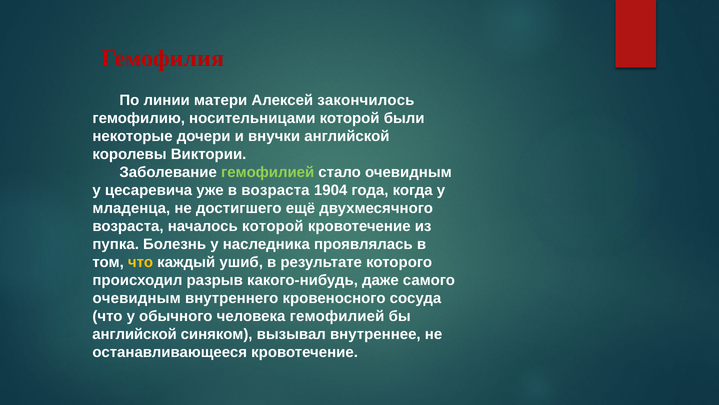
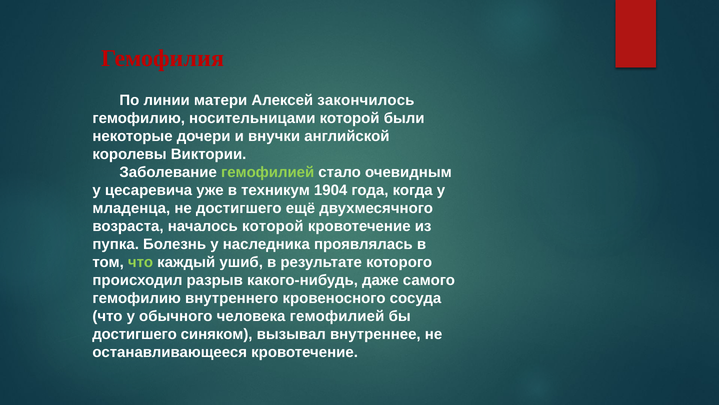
в возраста: возраста -> техникум (276, 190)
что colour: yellow -> light green (141, 262)
очевидным: очевидным -> гемофилию (137, 298)
английской: английской -> достигшего (135, 334)
